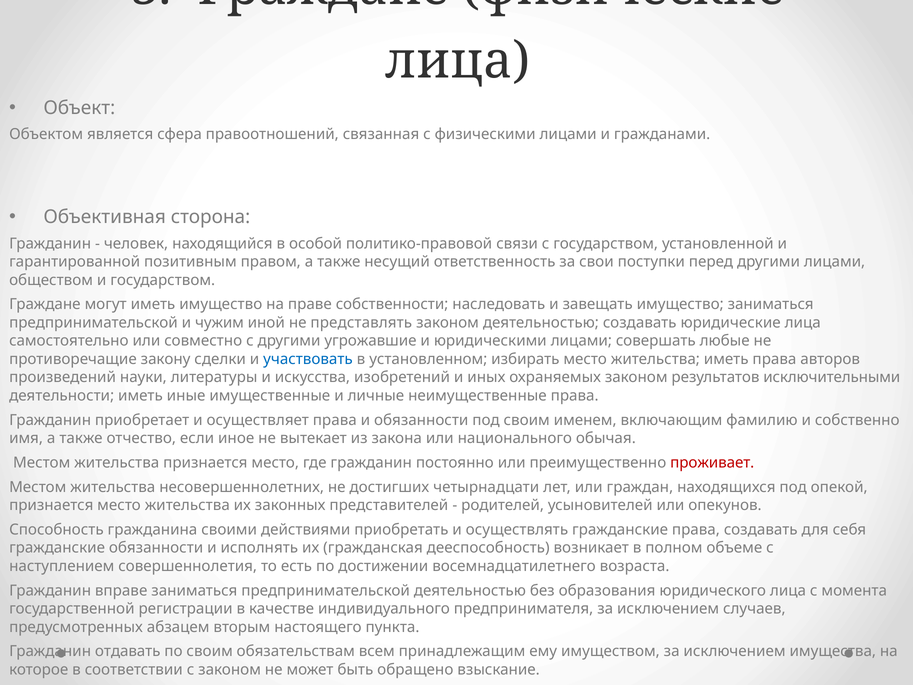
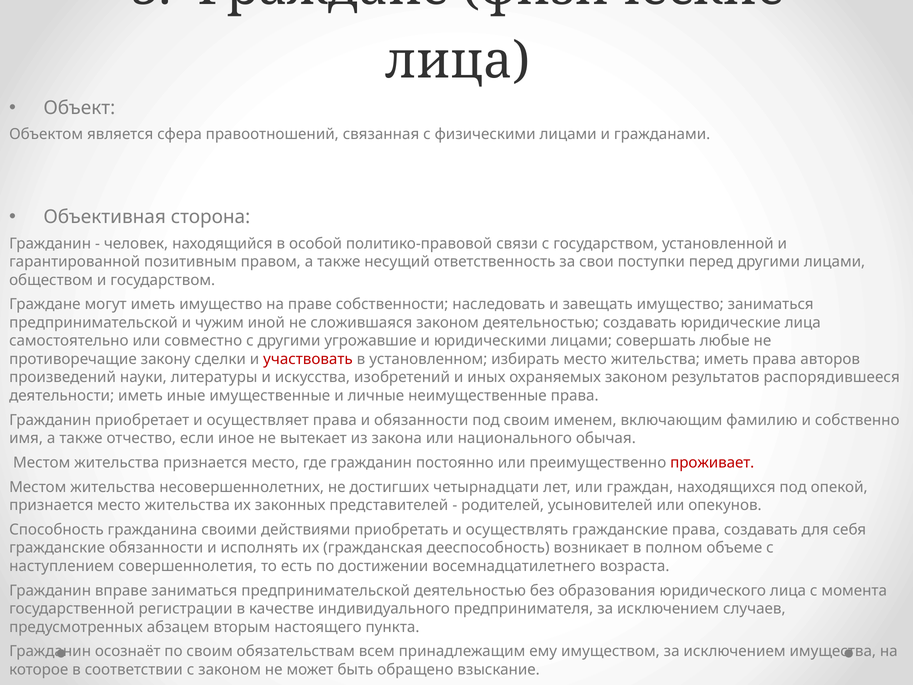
представлять: представлять -> сложившаяся (361, 323)
участвовать colour: blue -> red (308, 359)
исключительными: исключительными -> распорядившееся (832, 377)
отдавать: отдавать -> осознаёт (128, 651)
